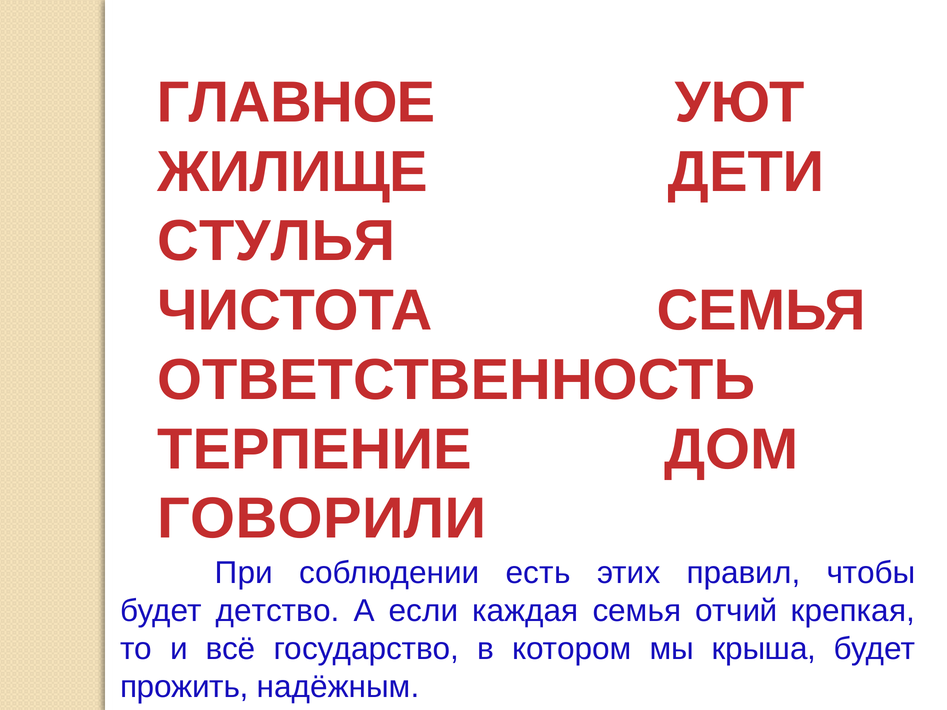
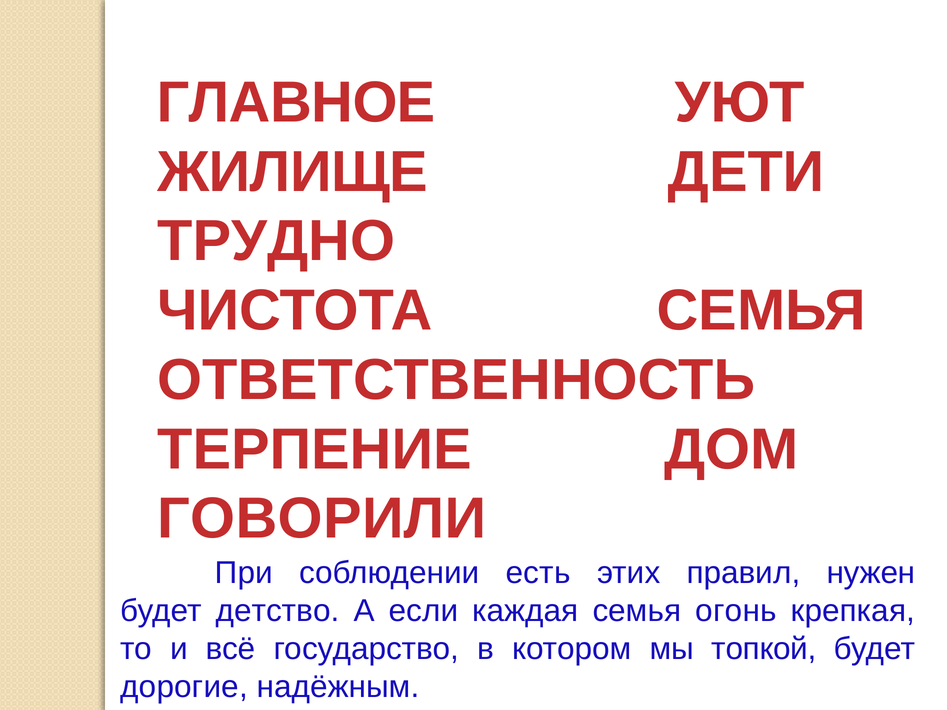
СТУЛЬЯ: СТУЛЬЯ -> ТРУДНО (276, 241)
чтобы: чтобы -> нужен (871, 573)
отчий: отчий -> огонь (736, 611)
крыша: крыша -> топкой (764, 649)
прожить: прожить -> дорогие (184, 687)
